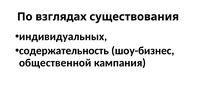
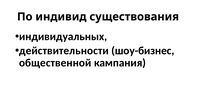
взглядах: взглядах -> индивид (61, 17)
содержательность: содержательность -> действительности (64, 51)
